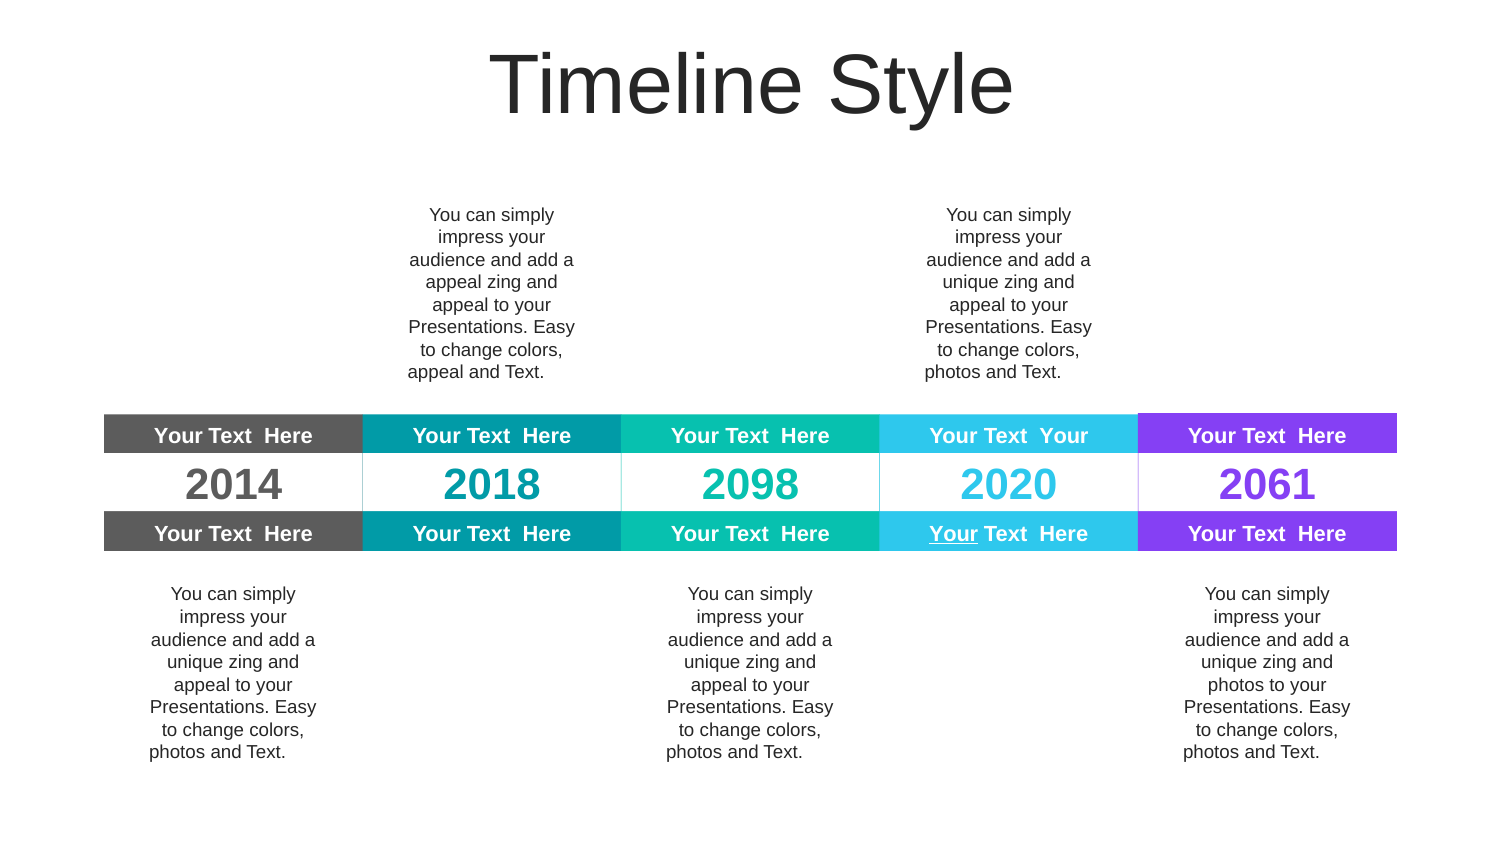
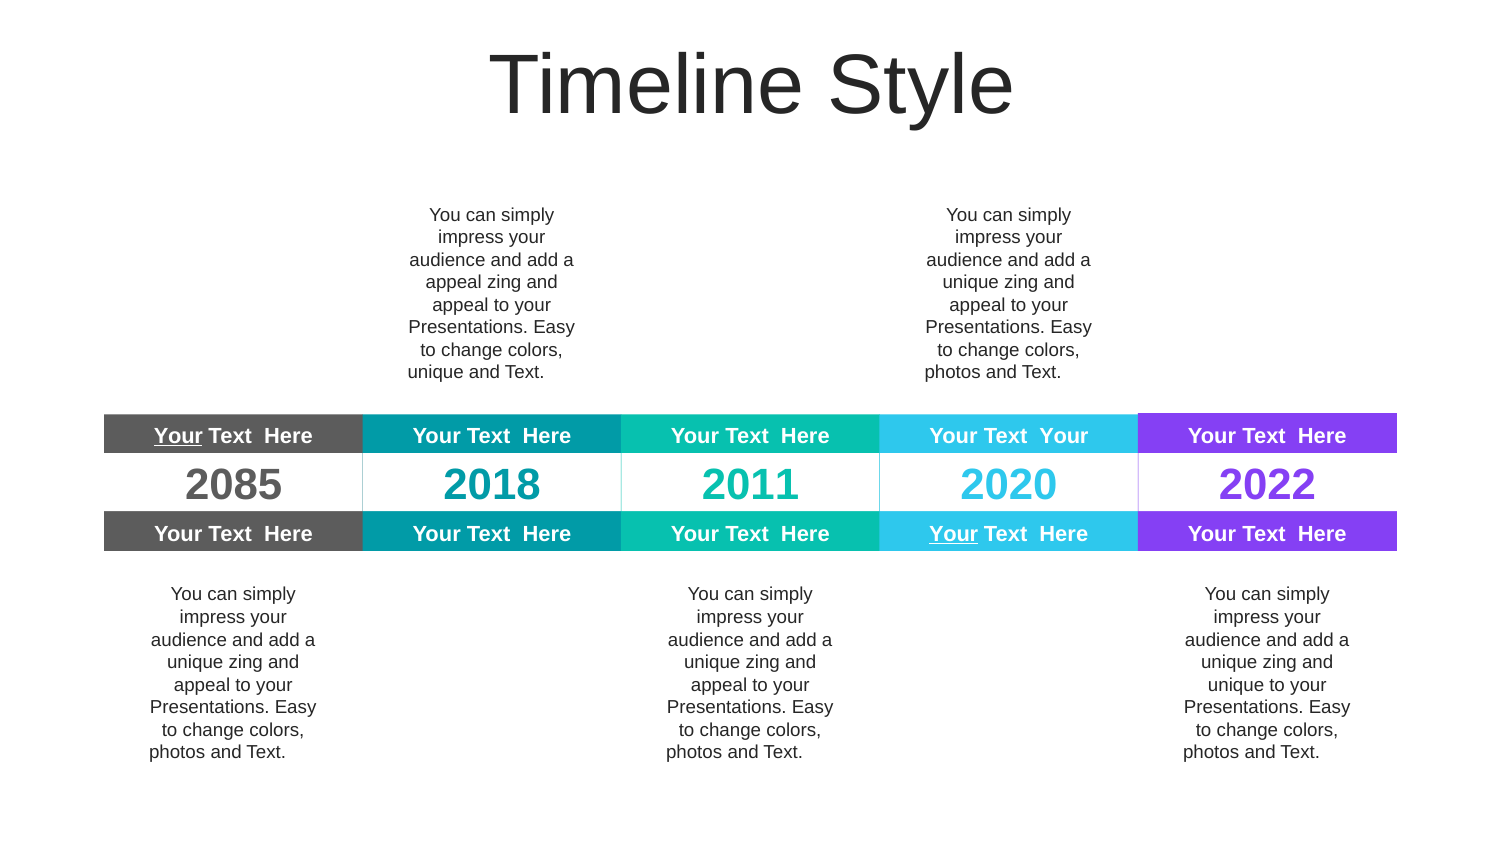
appeal: appeal -> unique (436, 373)
Your underline: none -> present (178, 436)
2014: 2014 -> 2085 (234, 485)
2098: 2098 -> 2011 (751, 485)
2061: 2061 -> 2022 (1267, 485)
photos: photos -> unique (1236, 685)
